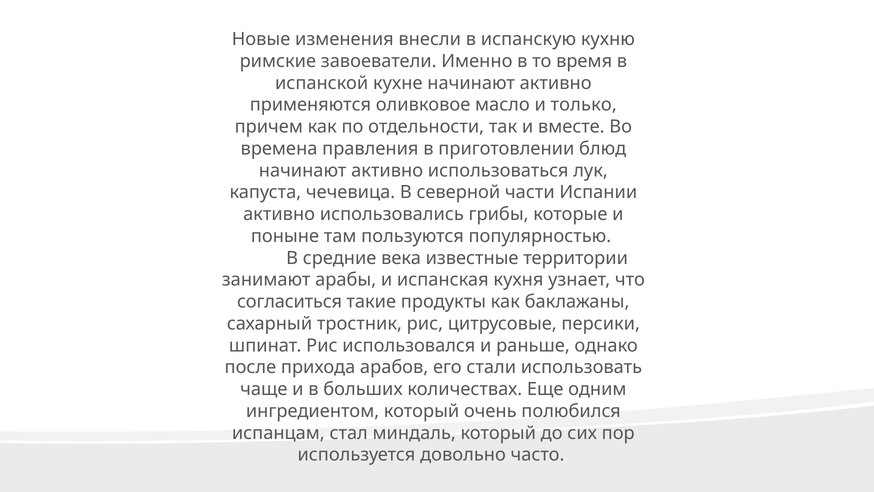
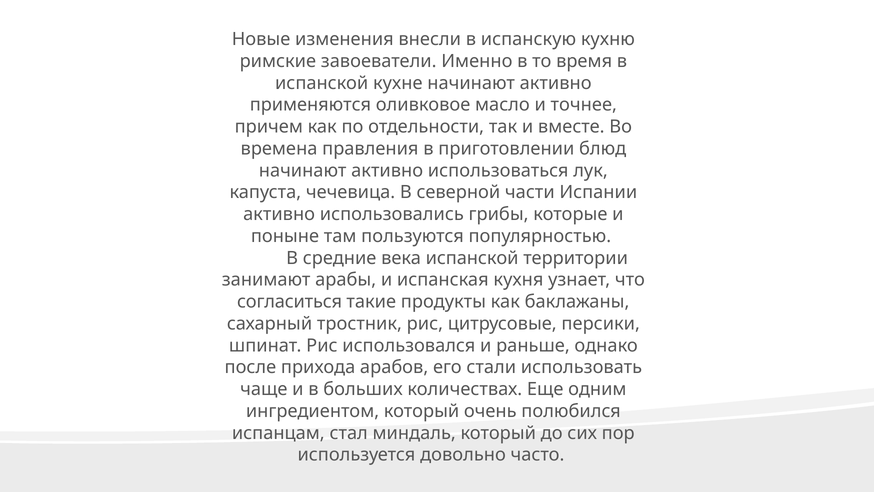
только: только -> точнее (584, 105)
века известные: известные -> испанской (472, 258)
